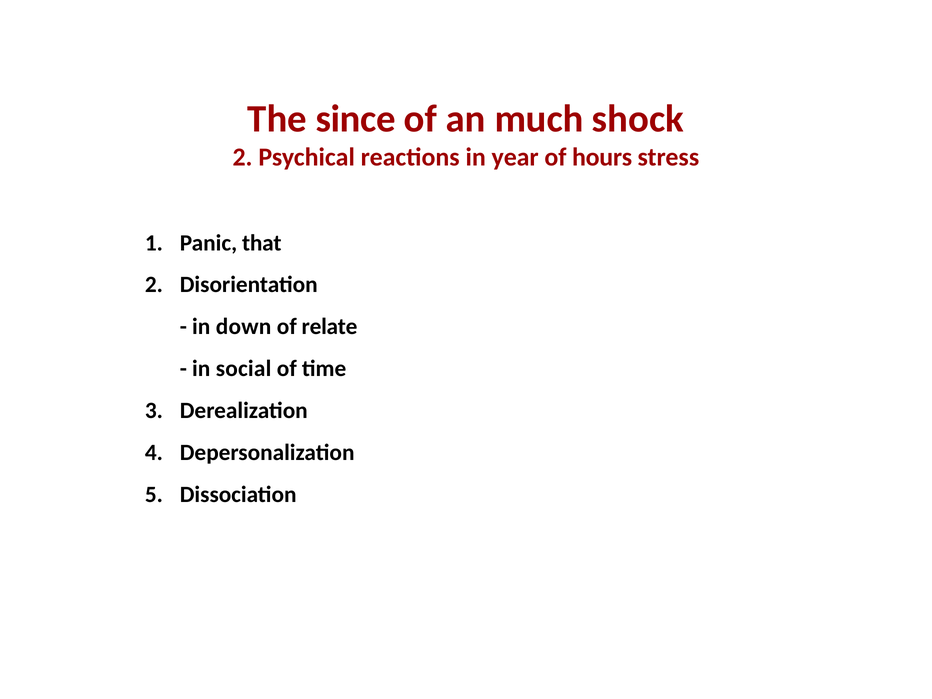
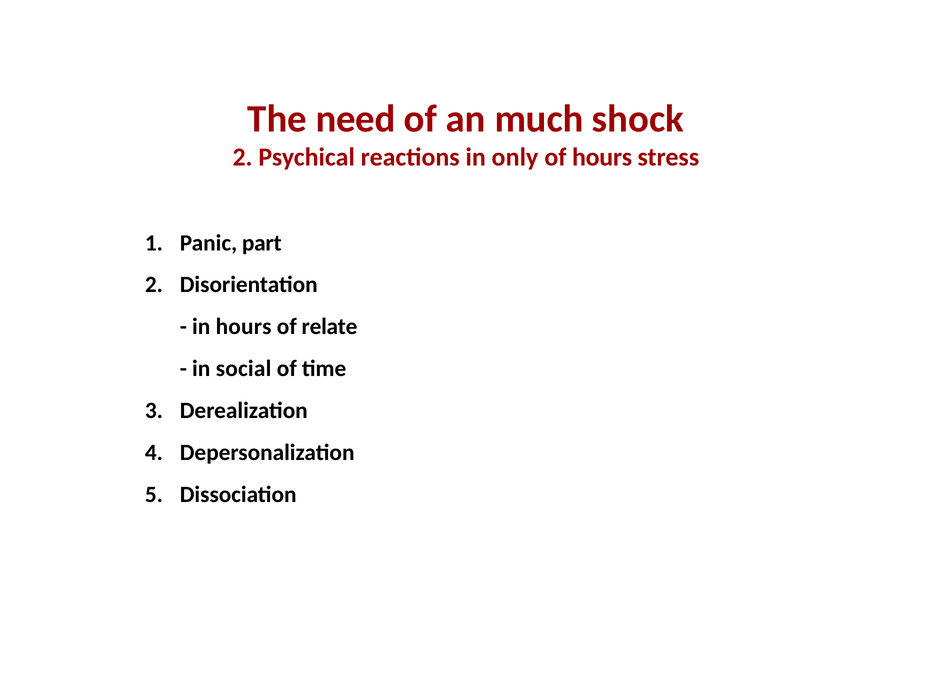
since: since -> need (356, 119)
year: year -> only (515, 157)
that: that -> part (262, 243)
in down: down -> hours (244, 327)
